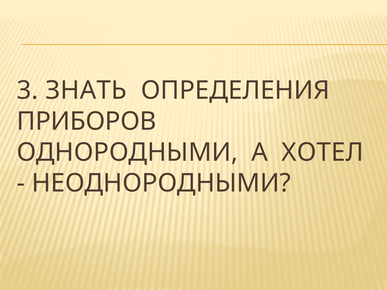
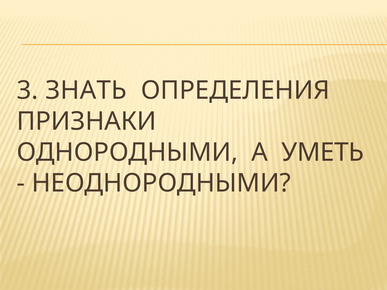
ПРИБОРОВ: ПРИБОРОВ -> ПРИЗНАКИ (86, 121)
ХОТЕЛ: ХОТЕЛ -> УМЕТЬ (323, 152)
